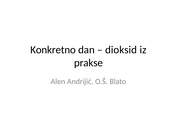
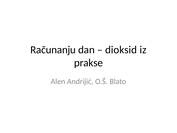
Konkretno: Konkretno -> Računanju (53, 50)
